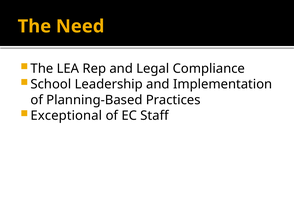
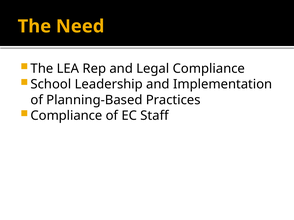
Exceptional: Exceptional -> Compliance (66, 116)
